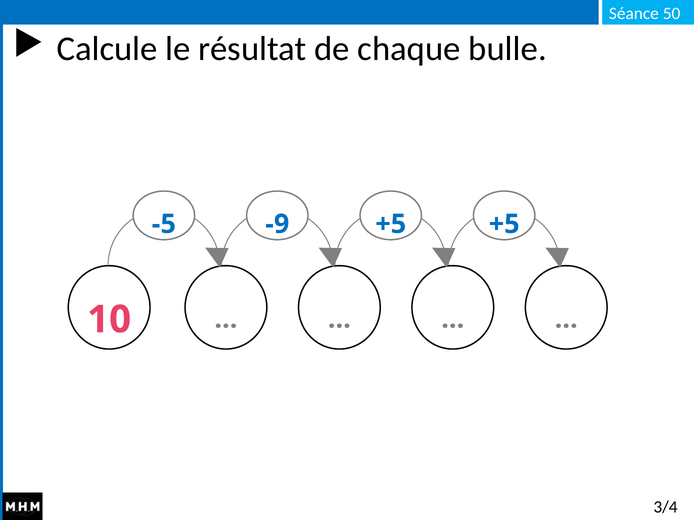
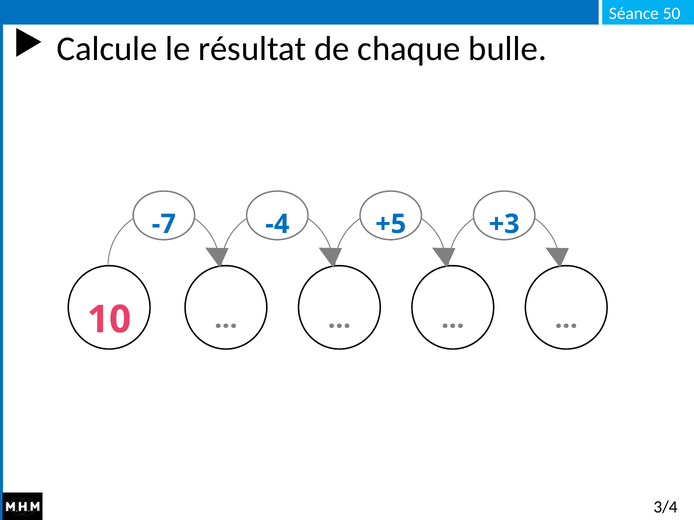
-5: -5 -> -7 (164, 224)
-9: -9 -> -4 (277, 224)
+5: +5 -> +3 (504, 224)
